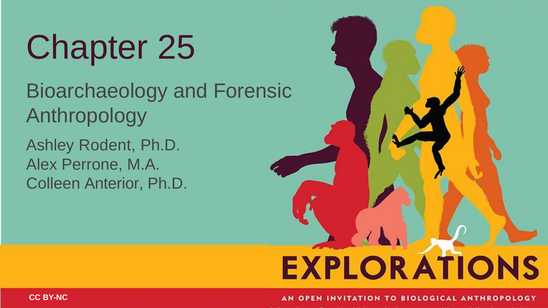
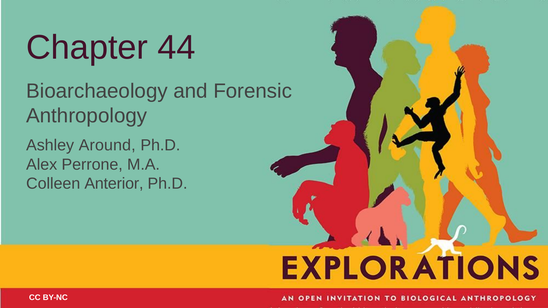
25: 25 -> 44 (176, 47)
Rodent: Rodent -> Around (107, 145)
